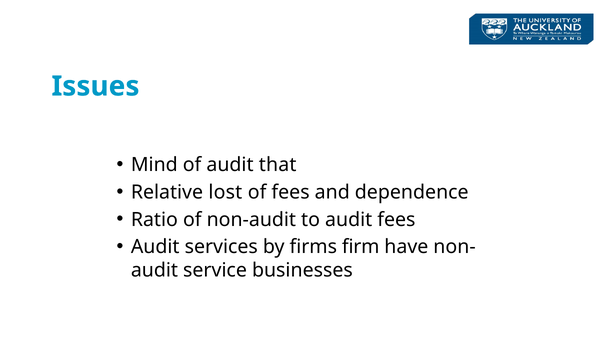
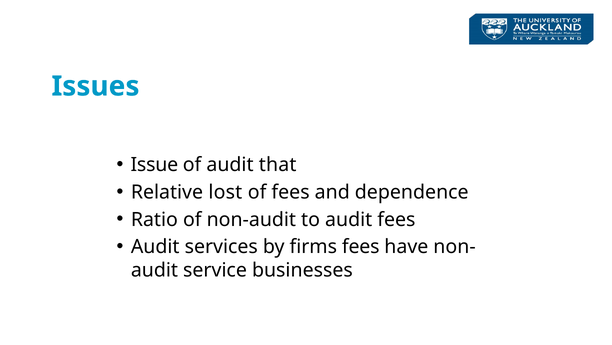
Mind: Mind -> Issue (154, 165)
firms firm: firm -> fees (361, 246)
